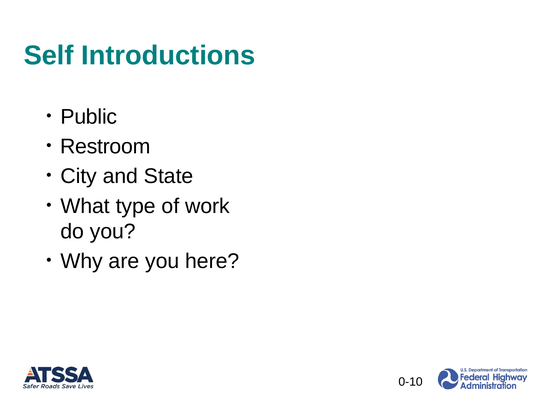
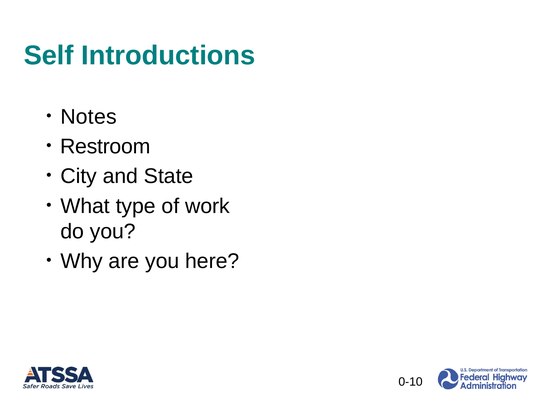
Public: Public -> Notes (89, 117)
